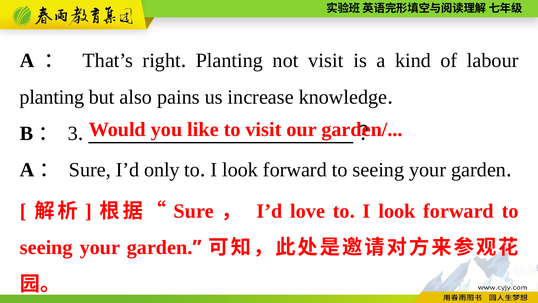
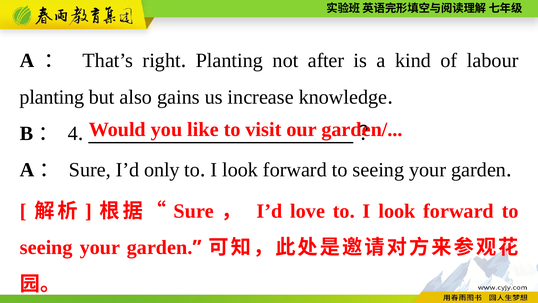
not visit: visit -> after (326, 61)
pains: pains -> gains (178, 97)
3: 3 -> 4 (73, 133)
